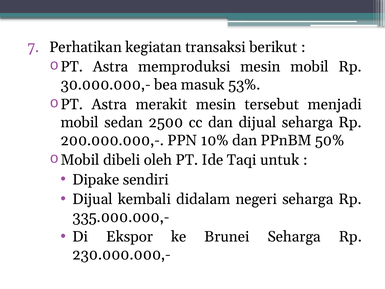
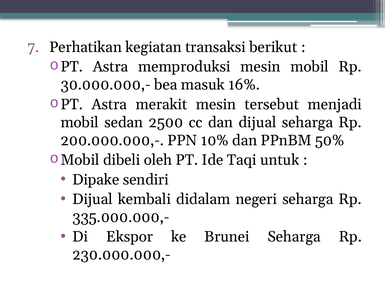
53%: 53% -> 16% (244, 85)
